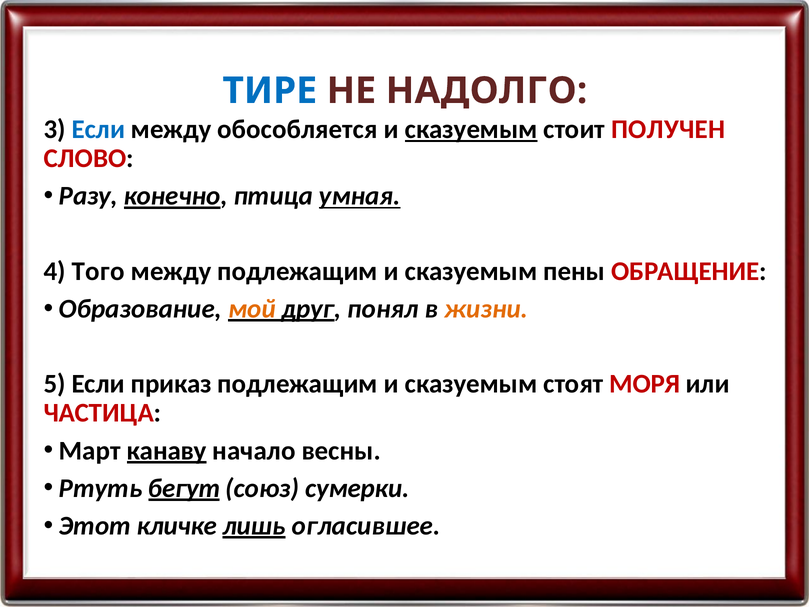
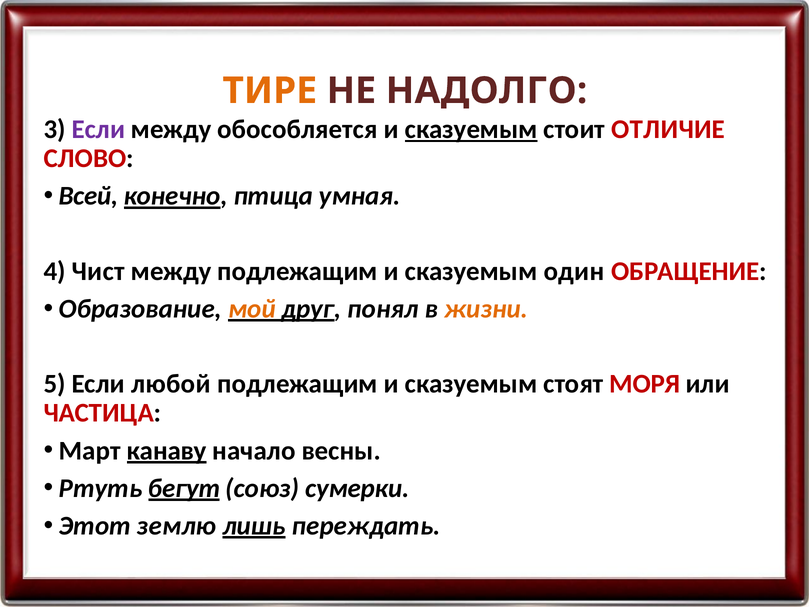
ТИРЕ colour: blue -> orange (270, 91)
Если colour: blue -> purple (98, 129)
ПОЛУЧЕН: ПОЛУЧЕН -> ОТЛИЧИЕ (668, 129)
Разу: Разу -> Всей (88, 196)
умная underline: present -> none (360, 196)
Того: Того -> Чист (98, 271)
пены: пены -> один (574, 271)
приказ: приказ -> любой (171, 384)
кличке: кличке -> землю (177, 526)
огласившее: огласившее -> переждать (366, 526)
